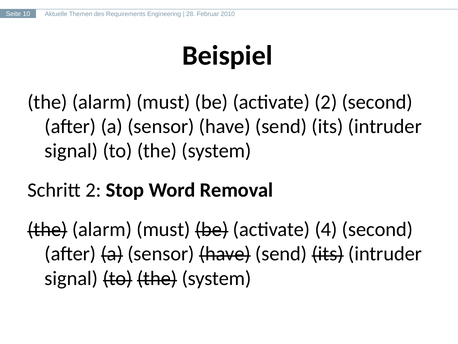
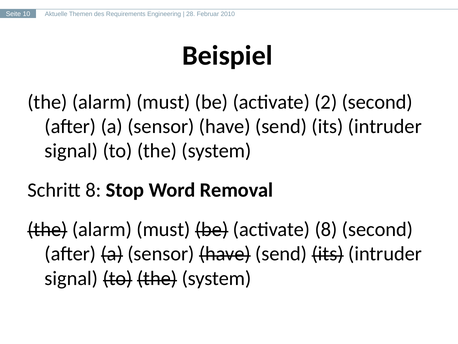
Schritt 2: 2 -> 8 (93, 190)
activate 4: 4 -> 8 (326, 229)
